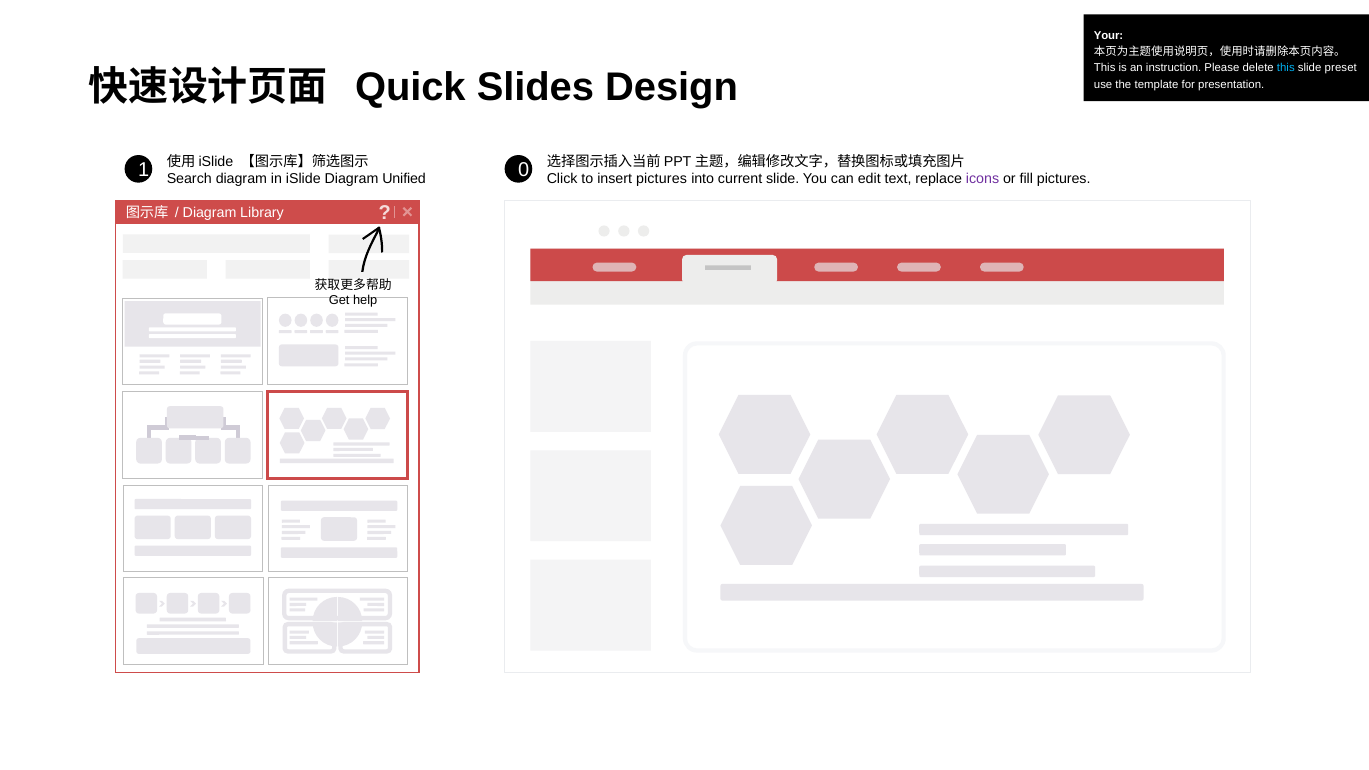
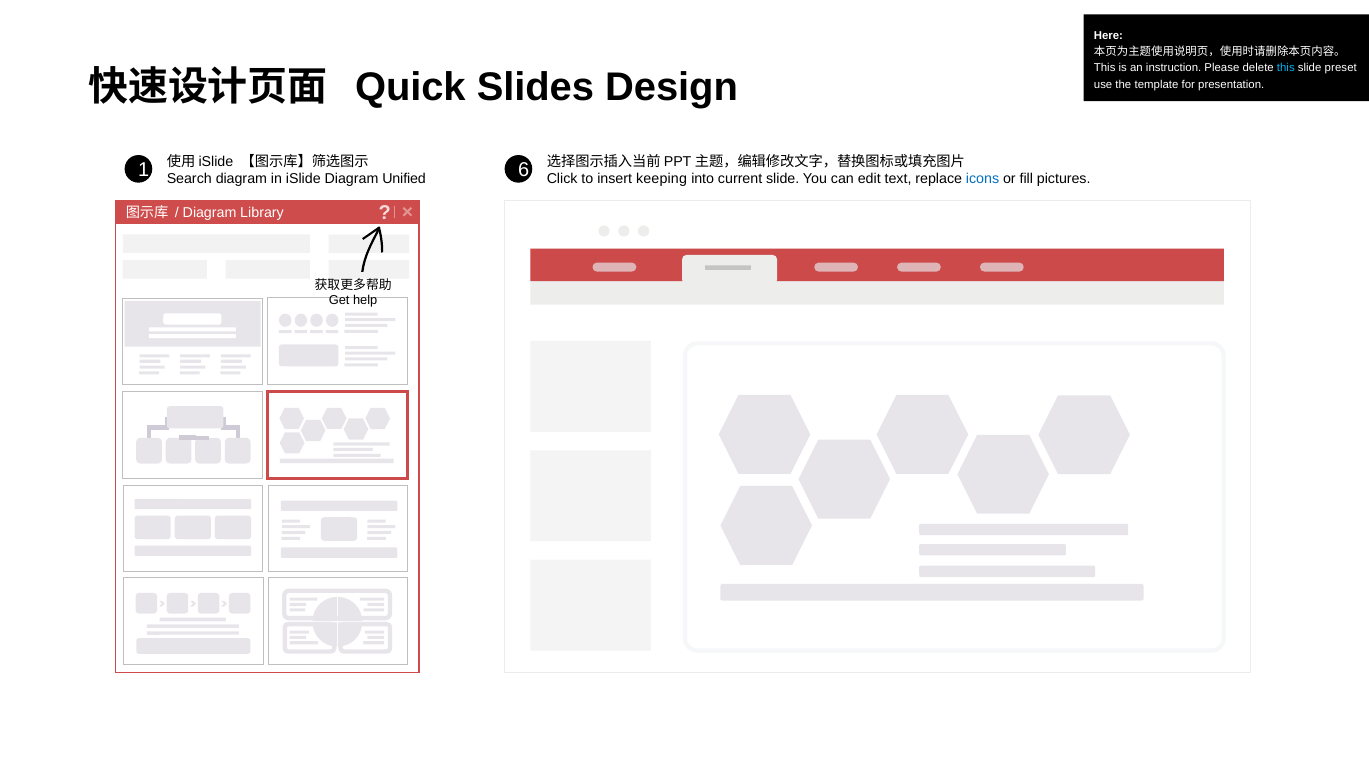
Your: Your -> Here (1108, 35)
0: 0 -> 6 (524, 170)
insert pictures: pictures -> keeping (662, 178)
icons colour: purple -> blue (983, 178)
